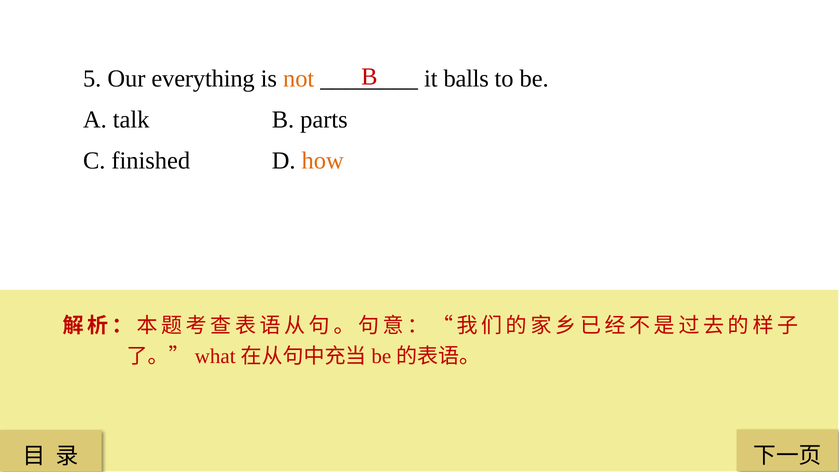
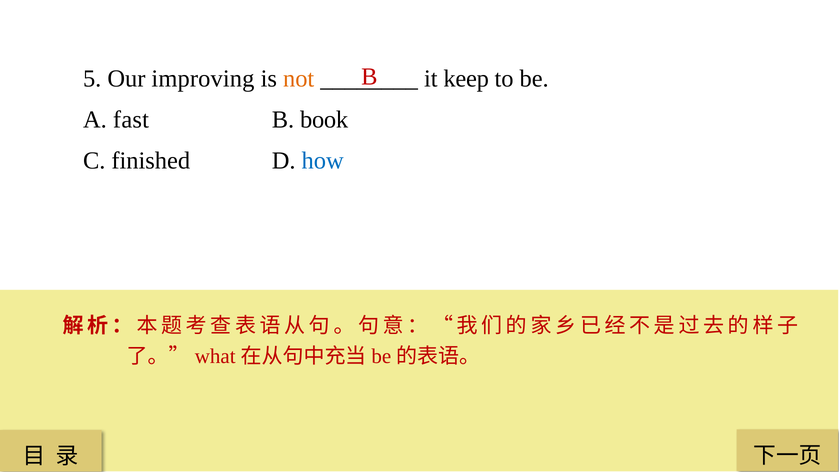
everything: everything -> improving (203, 79)
balls: balls -> keep (466, 79)
talk: talk -> fast (131, 120)
parts: parts -> book (324, 120)
how colour: orange -> blue (323, 161)
